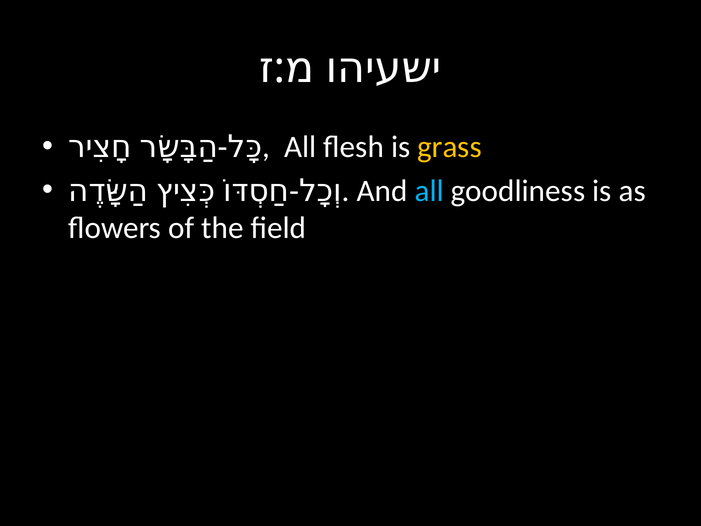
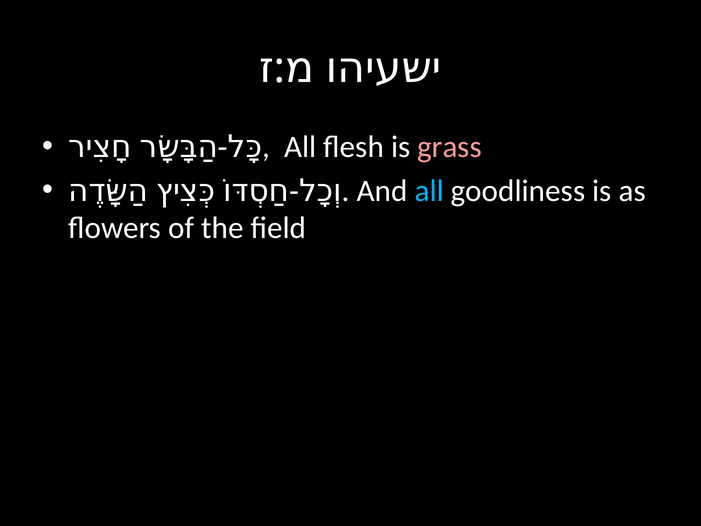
grass colour: yellow -> pink (450, 147)
